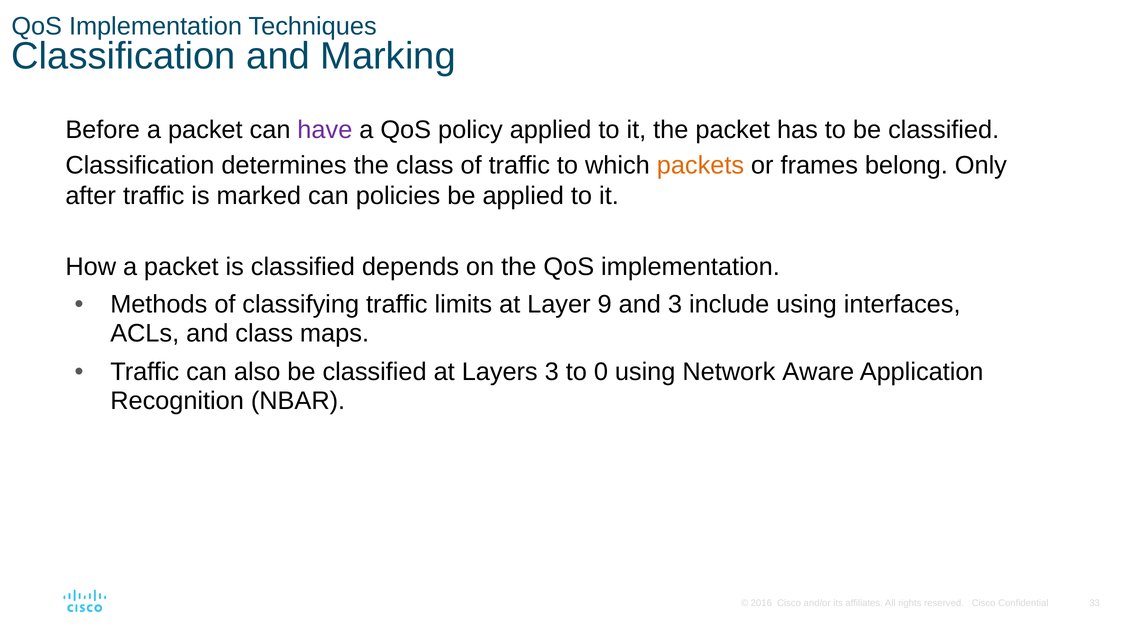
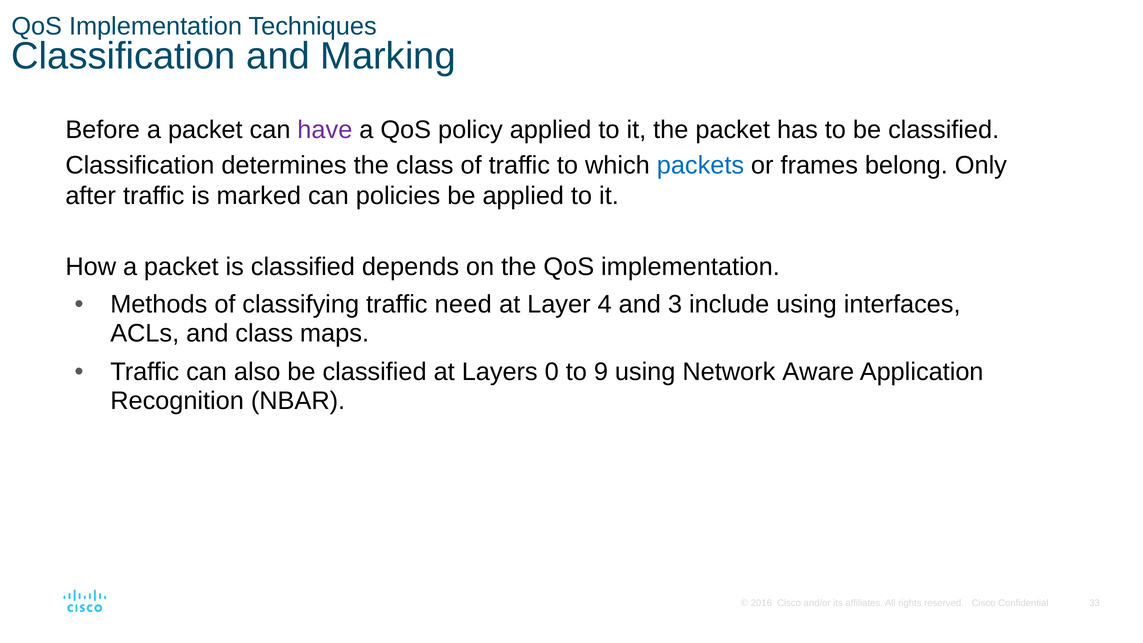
packets colour: orange -> blue (700, 165)
limits: limits -> need (463, 305)
9: 9 -> 4 (605, 305)
Layers 3: 3 -> 0 (552, 372)
0: 0 -> 9 (601, 372)
